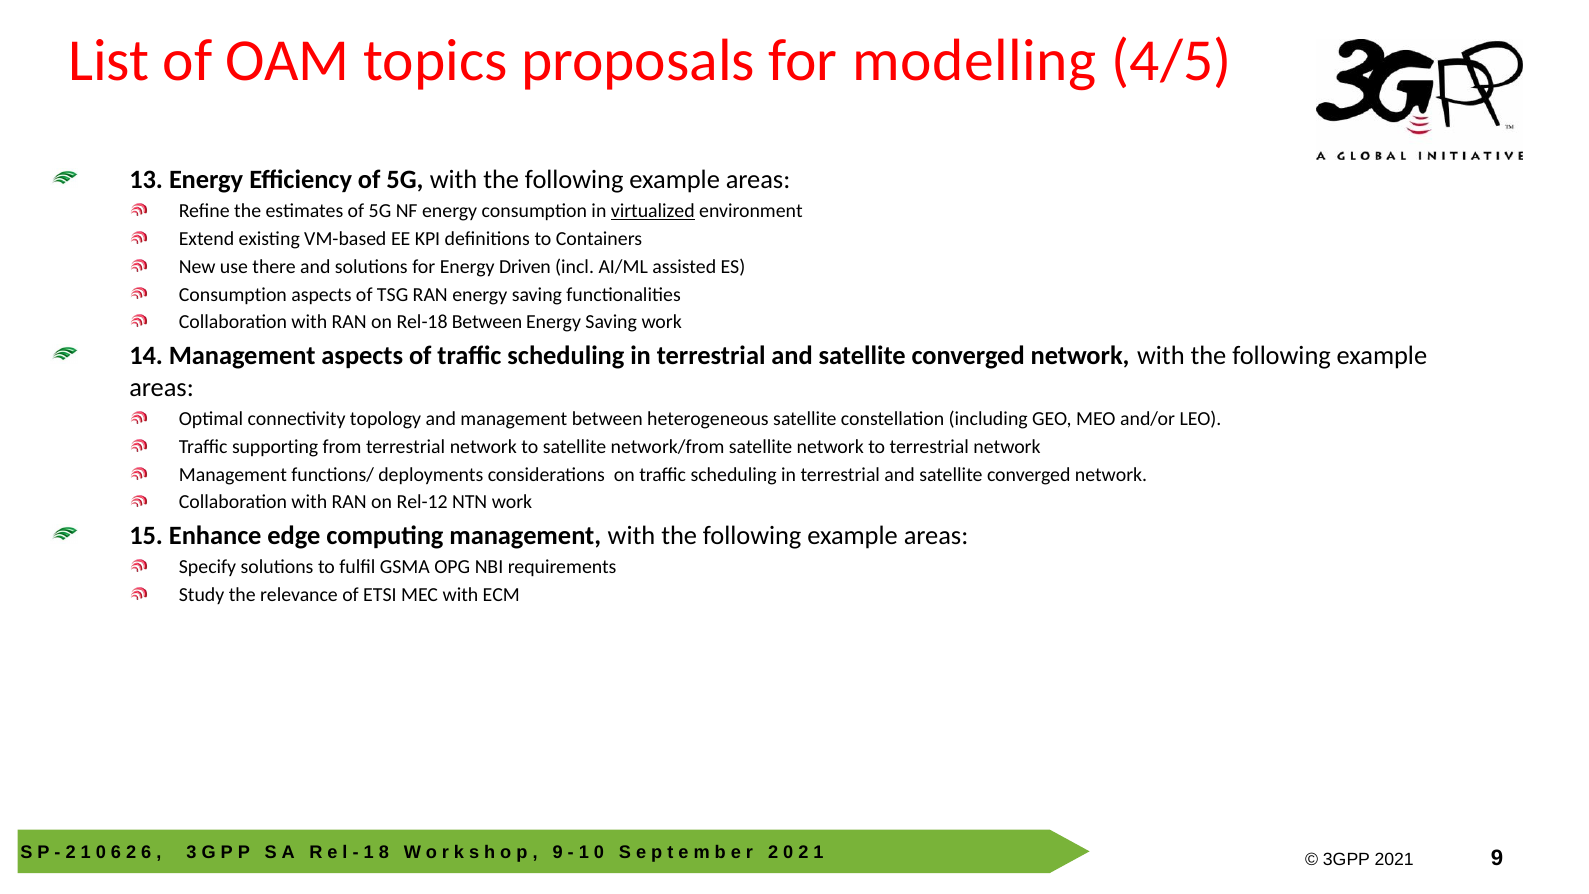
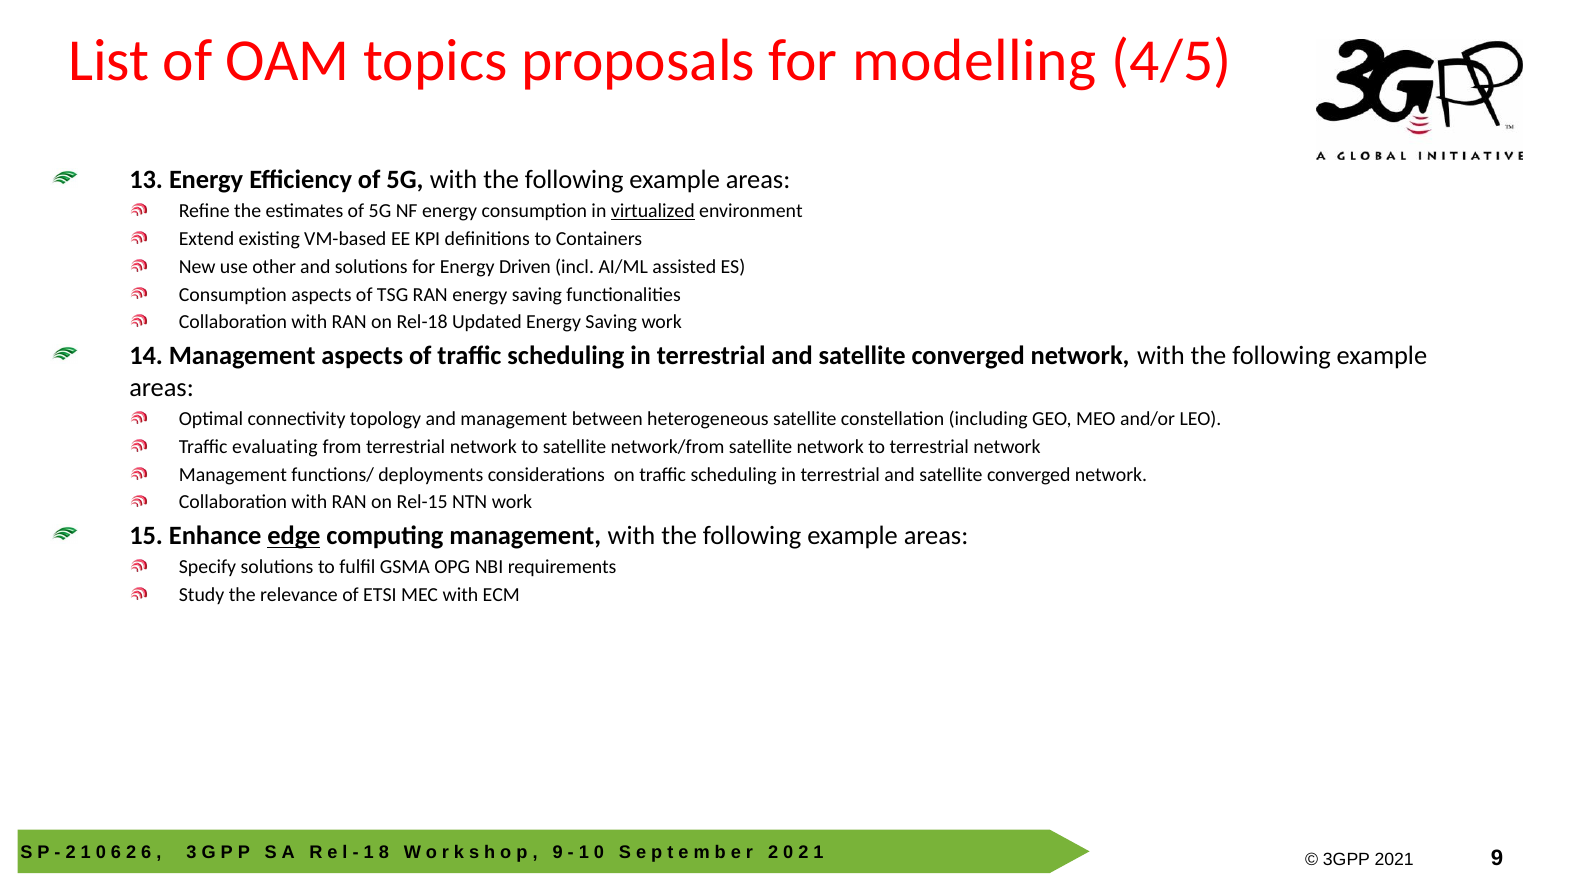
there: there -> other (274, 267)
Rel-18 Between: Between -> Updated (487, 322)
supporting: supporting -> evaluating (275, 447)
Rel-12: Rel-12 -> Rel-15 (422, 502)
edge underline: none -> present (294, 536)
